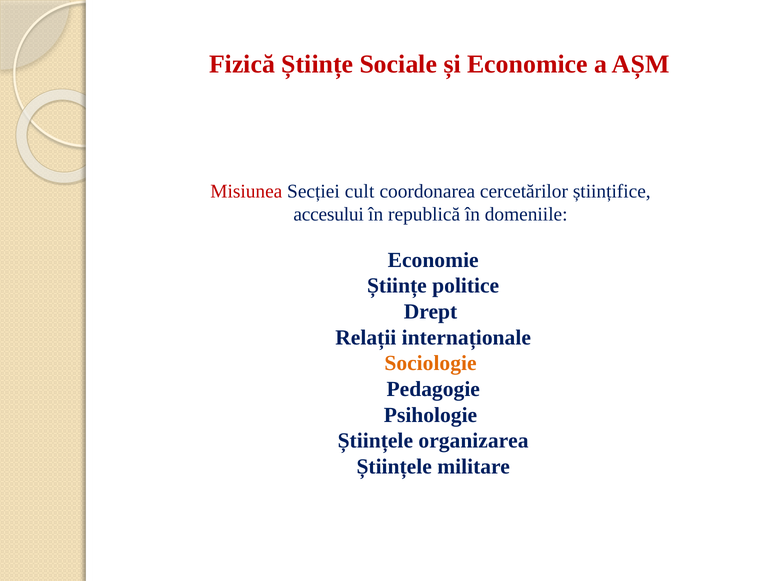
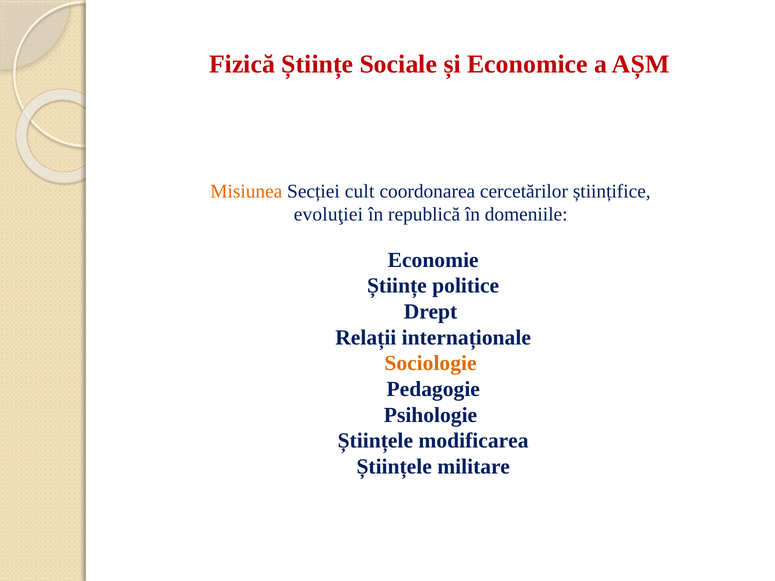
Misiunea colour: red -> orange (246, 191)
accesului: accesului -> evoluţiei (328, 215)
organizarea: organizarea -> modificarea (474, 441)
